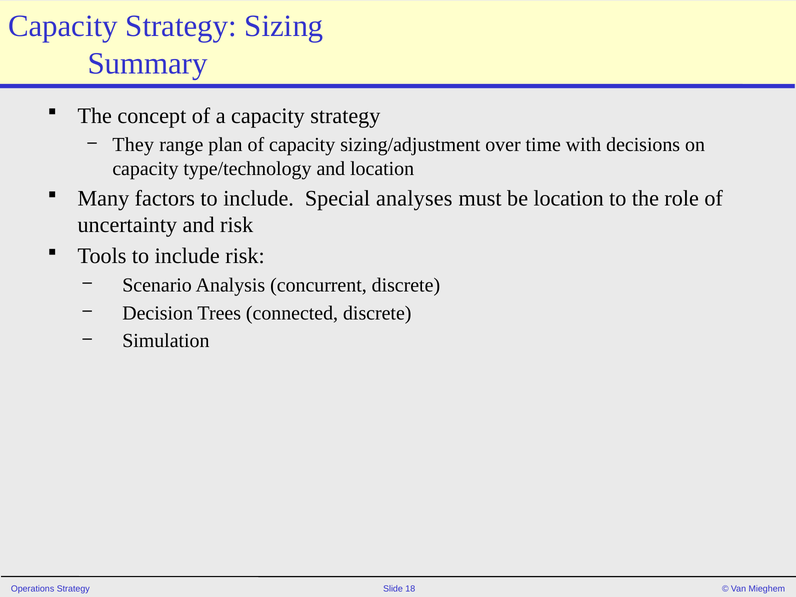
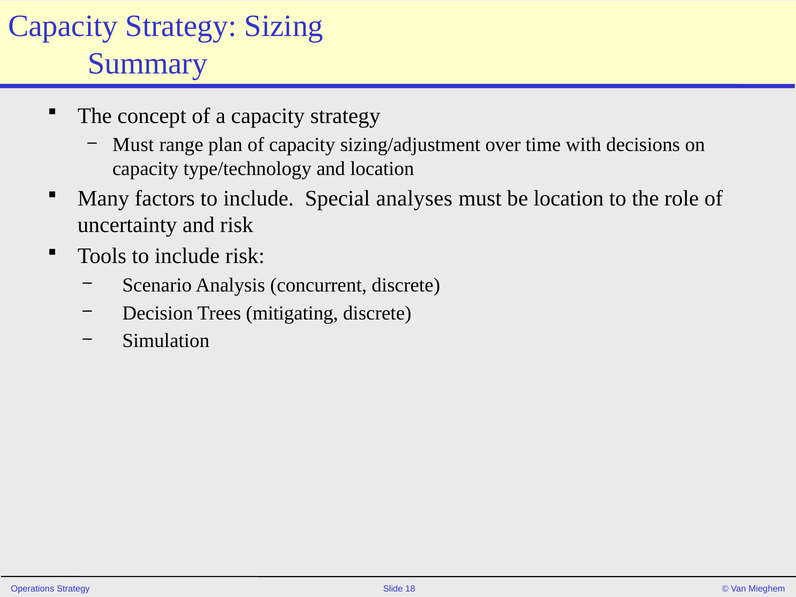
They: They -> Must (133, 145)
connected: connected -> mitigating (292, 313)
